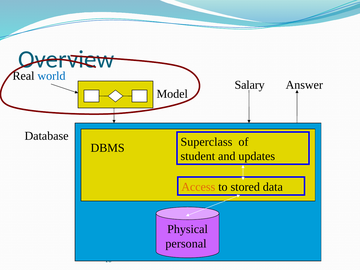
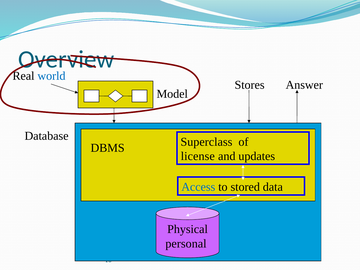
Salary: Salary -> Stores (250, 85)
student: student -> license (198, 156)
Access colour: orange -> blue (198, 187)
